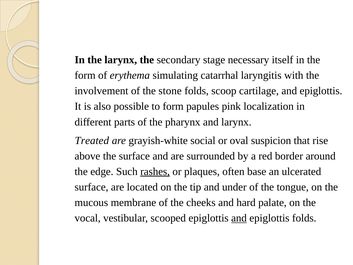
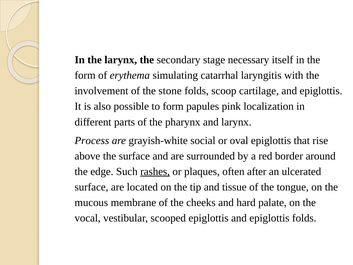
Treated: Treated -> Process (92, 140)
oval suspicion: suspicion -> epiglottis (271, 140)
base: base -> after (257, 171)
under: under -> tissue (234, 187)
and underline: present -> none (239, 218)
